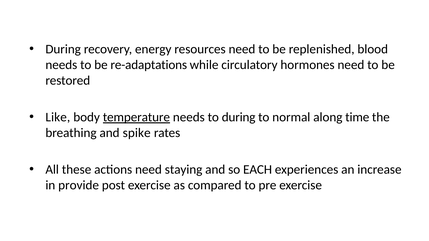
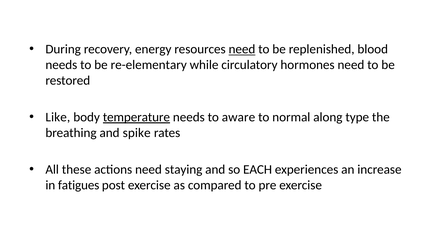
need underline: none -> present (242, 49)
re-adaptations: re-adaptations -> re-elementary (149, 65)
to during: during -> aware (239, 117)
time: time -> type (357, 117)
provide: provide -> fatigues (79, 185)
